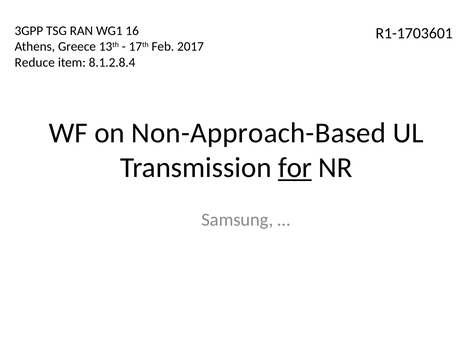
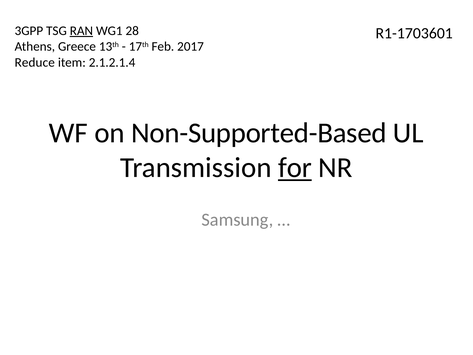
RAN underline: none -> present (81, 31)
16: 16 -> 28 (132, 31)
8.1.2.8.4: 8.1.2.8.4 -> 2.1.2.1.4 (112, 62)
Non-Approach-Based: Non-Approach-Based -> Non-Supported-Based (259, 133)
